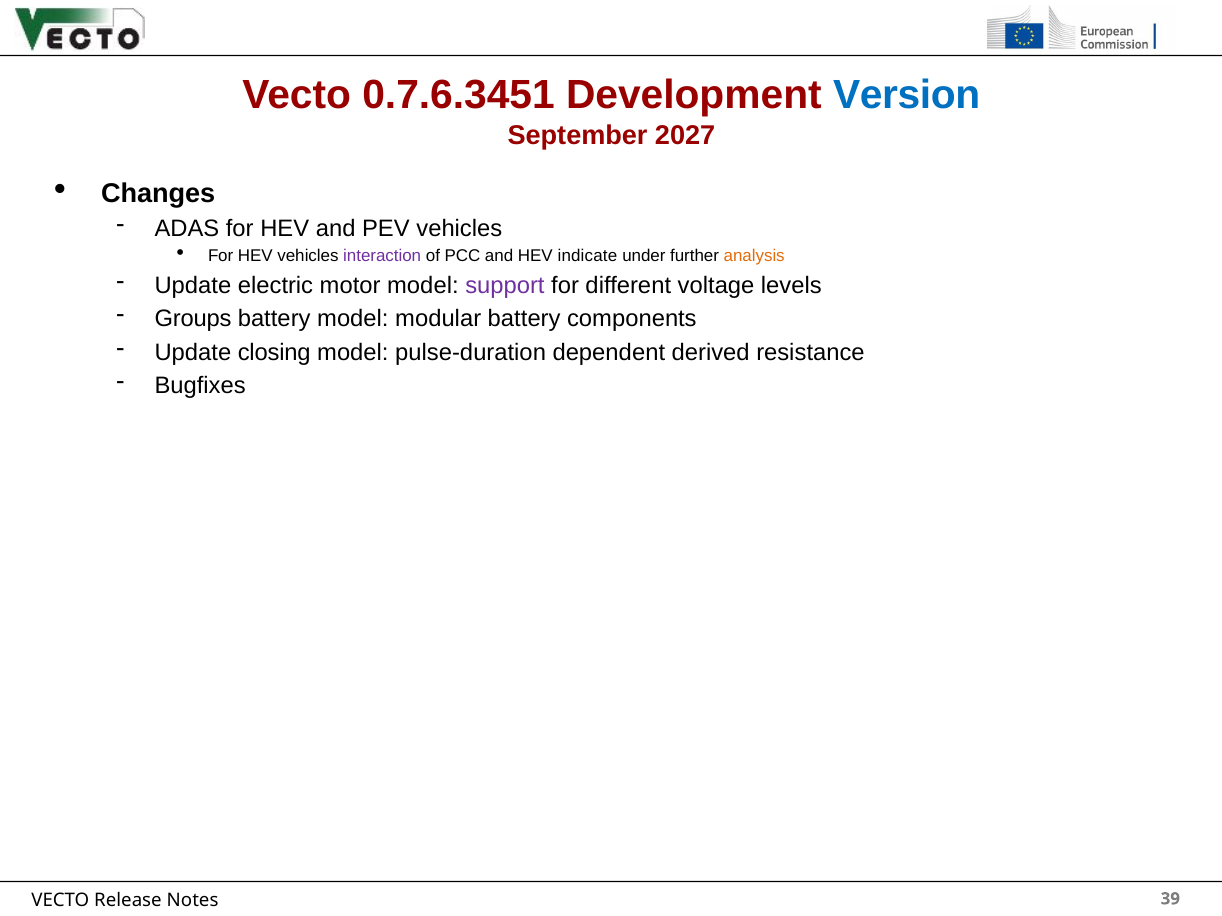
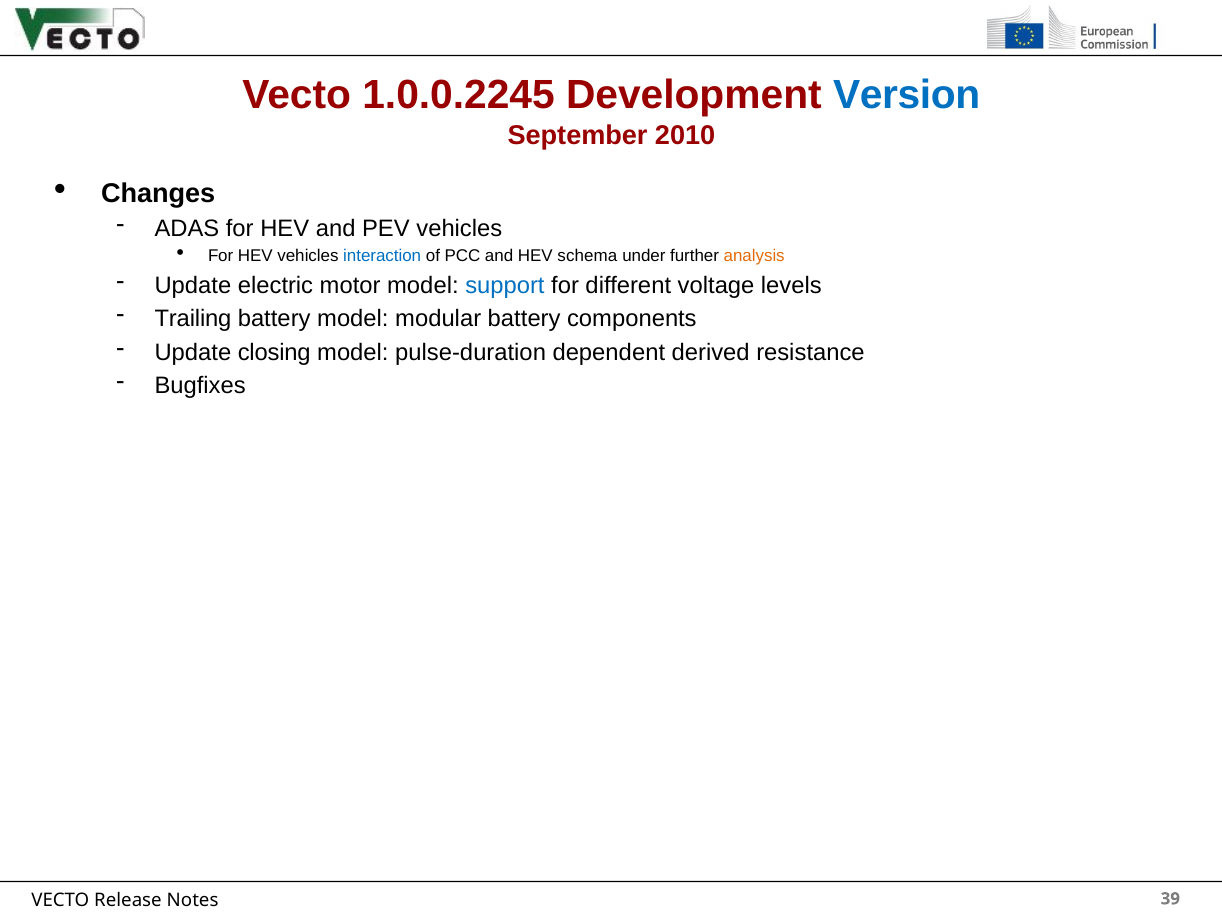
0.7.6.3451: 0.7.6.3451 -> 1.0.0.2245 (459, 96)
2027: 2027 -> 2010 (685, 135)
interaction colour: purple -> blue (382, 256)
indicate: indicate -> schema (587, 256)
support colour: purple -> blue (505, 286)
Groups: Groups -> Trailing (193, 319)
